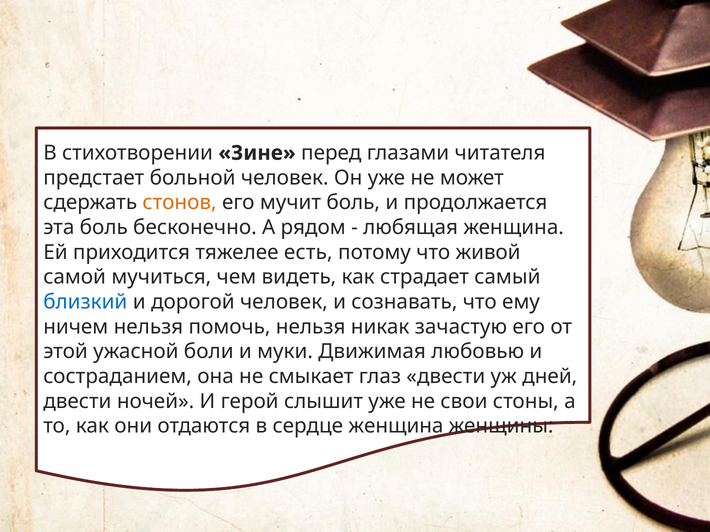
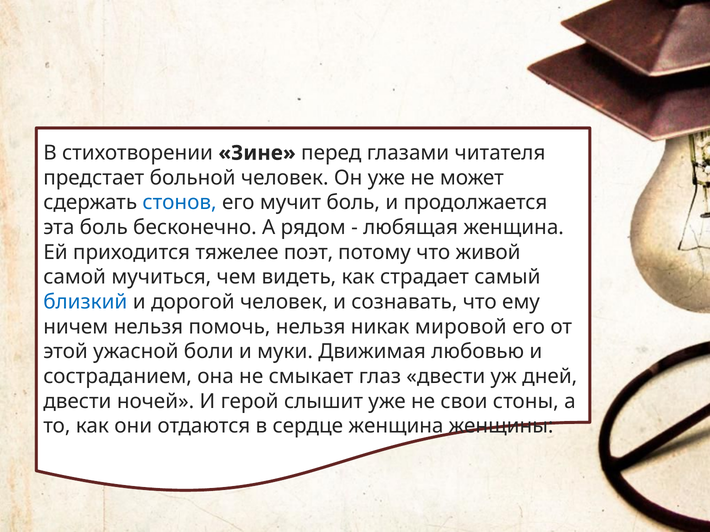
стонов colour: orange -> blue (180, 203)
есть: есть -> поэт (308, 253)
зачастую: зачастую -> мировой (461, 327)
